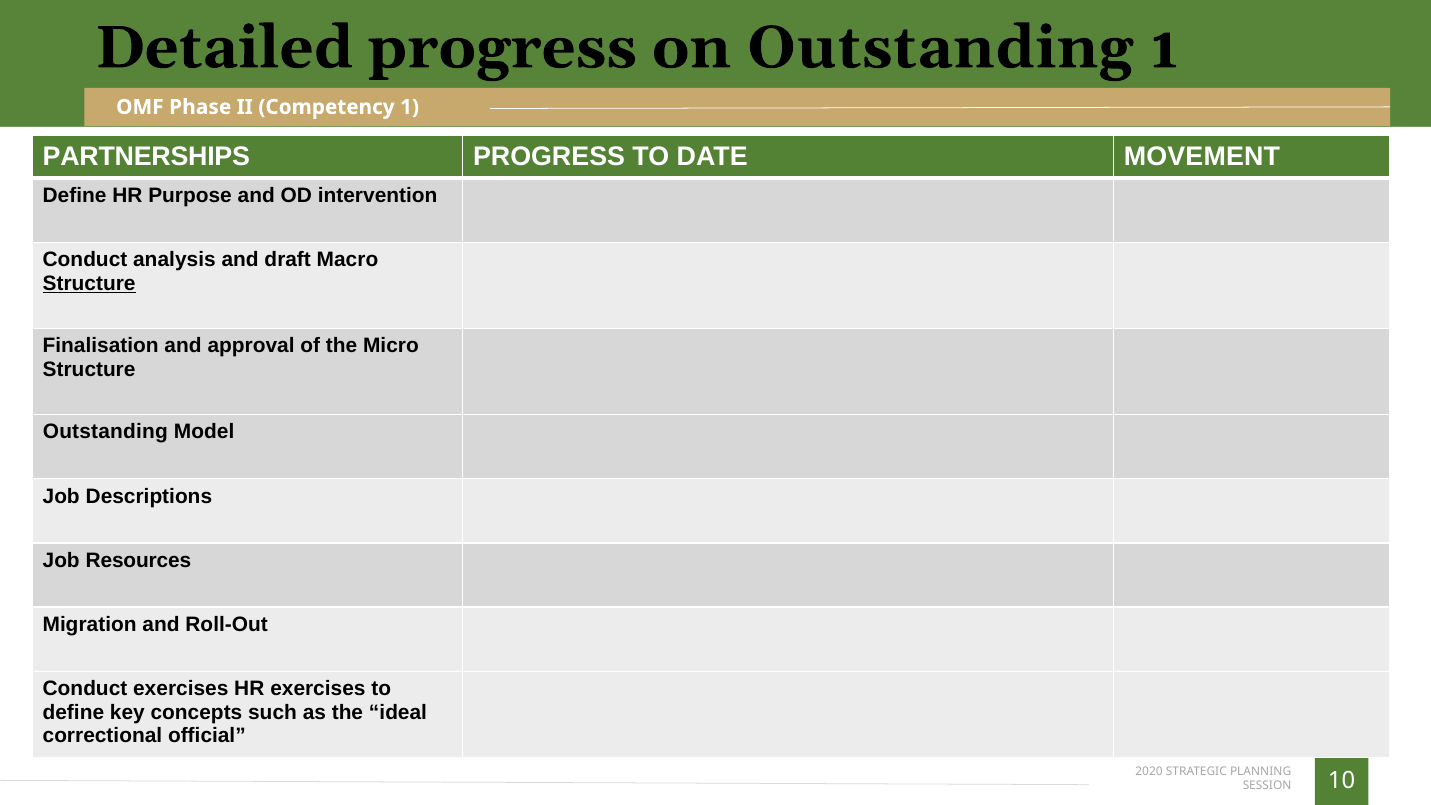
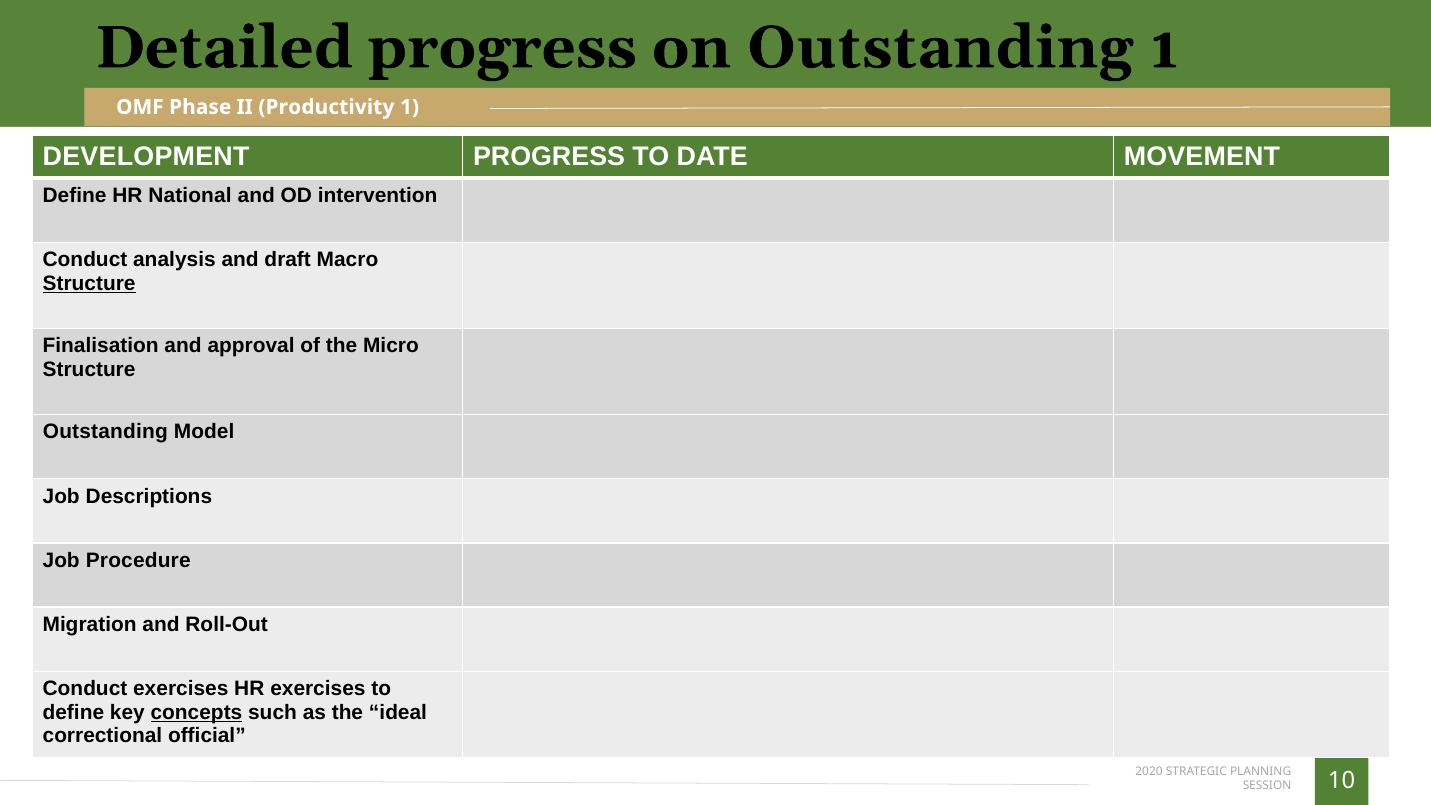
Competency: Competency -> Productivity (326, 107)
PARTNERSHIPS: PARTNERSHIPS -> DEVELOPMENT (146, 156)
Purpose: Purpose -> National (190, 196)
Resources: Resources -> Procedure (138, 560)
concepts underline: none -> present (196, 712)
